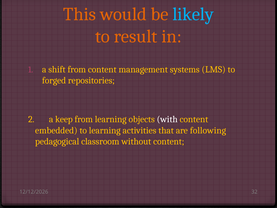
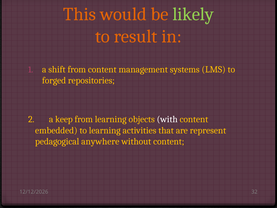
likely colour: light blue -> light green (193, 14)
following: following -> represent (208, 130)
classroom: classroom -> anywhere (100, 141)
